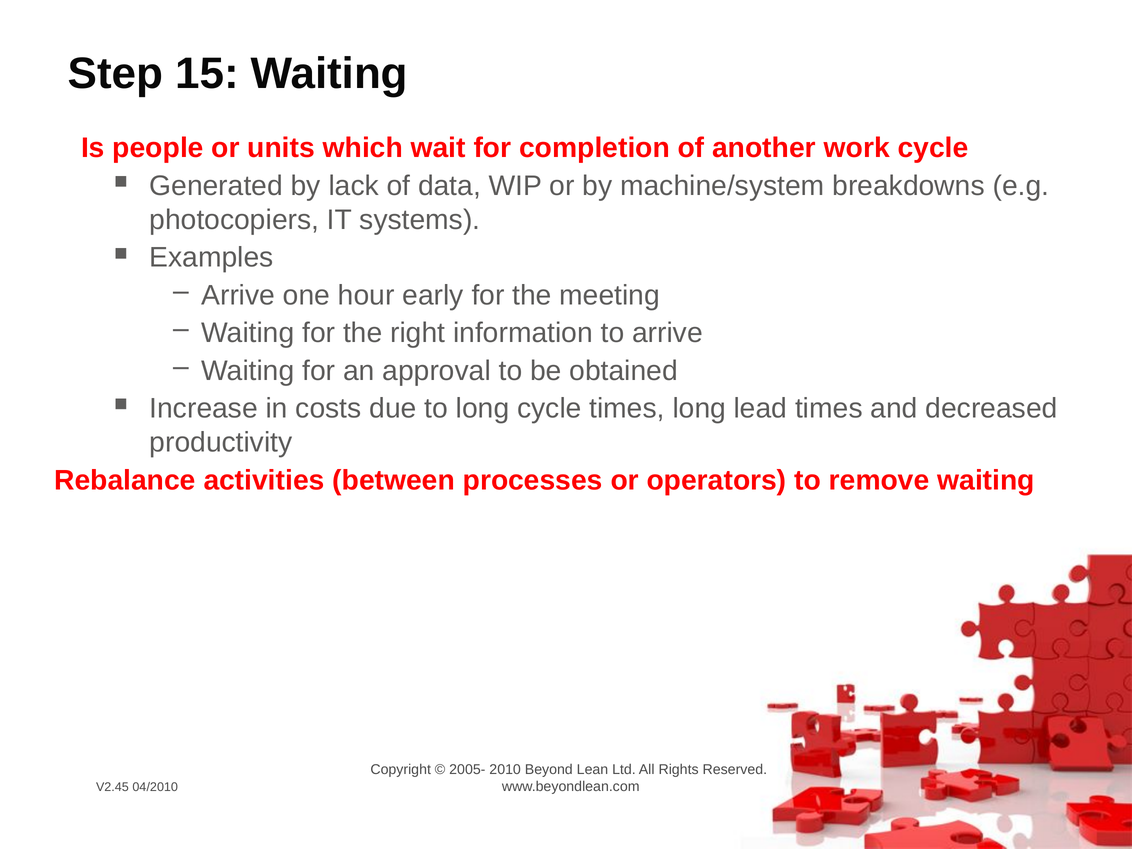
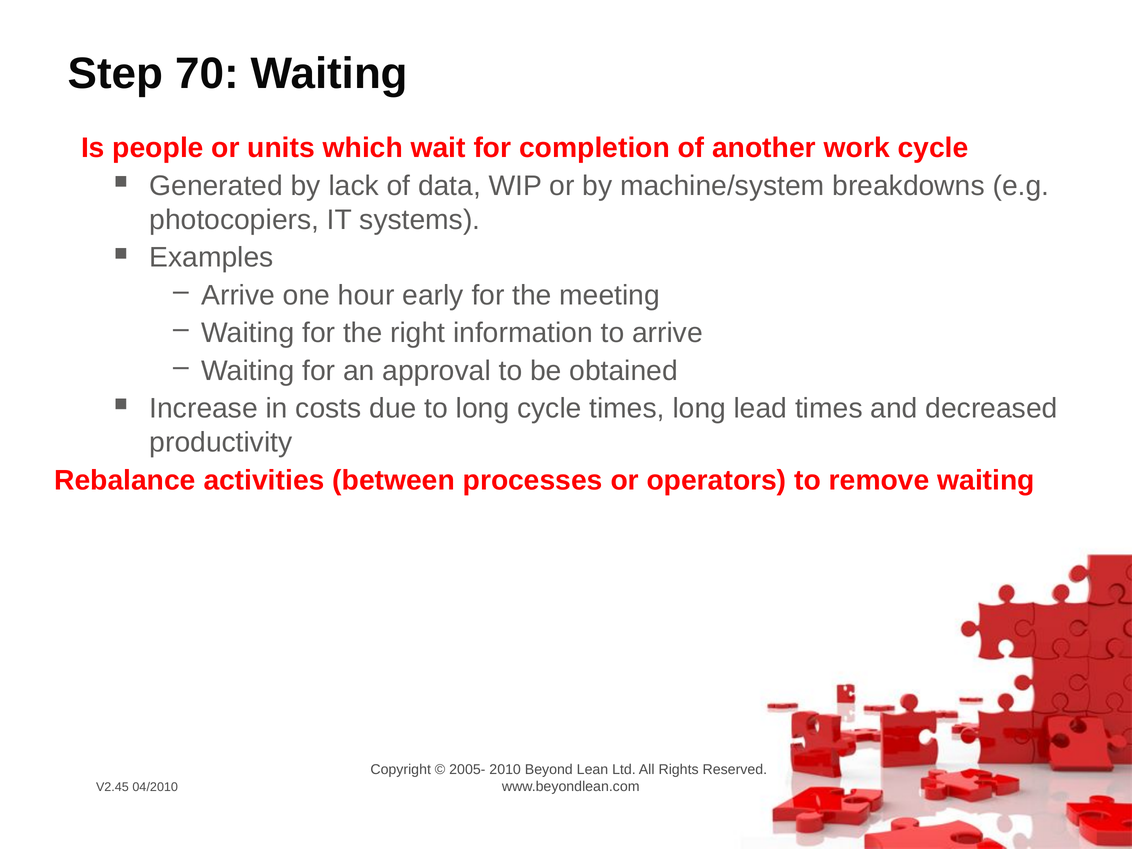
15: 15 -> 70 (207, 74)
